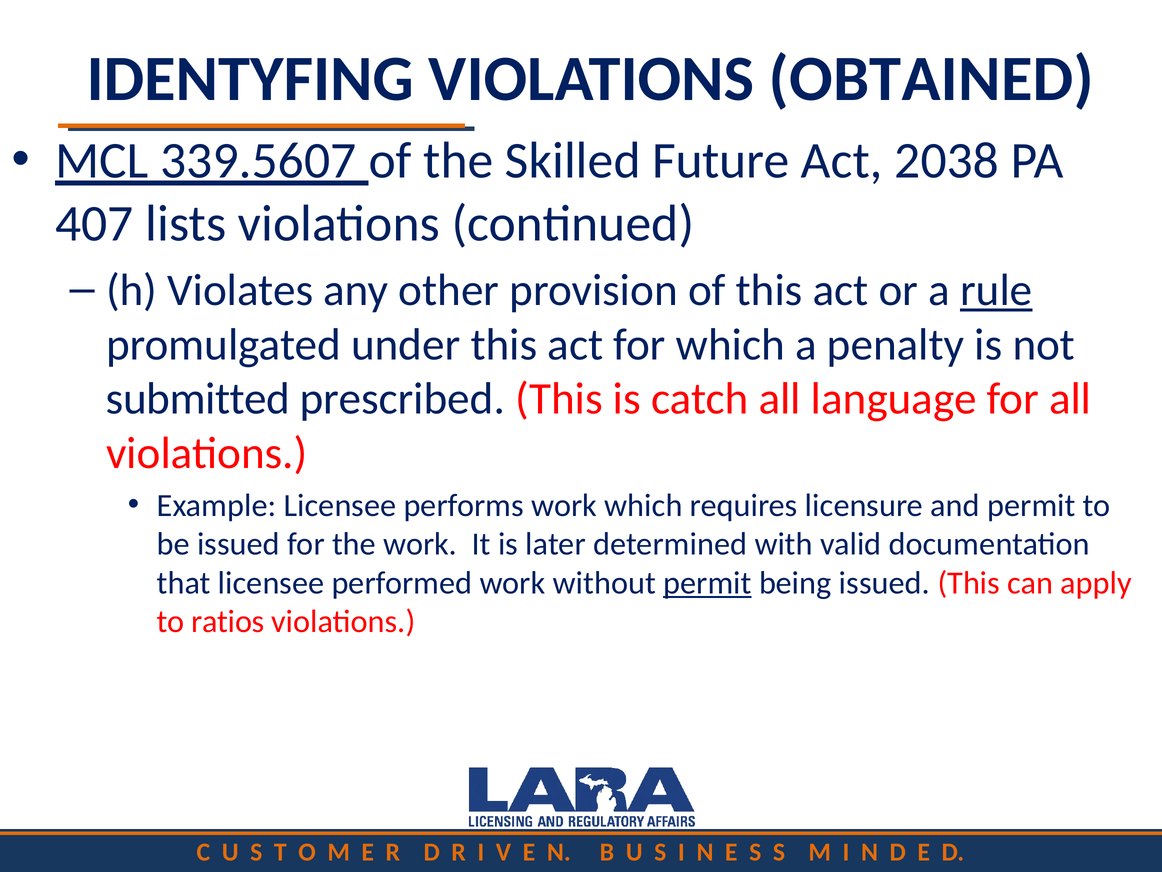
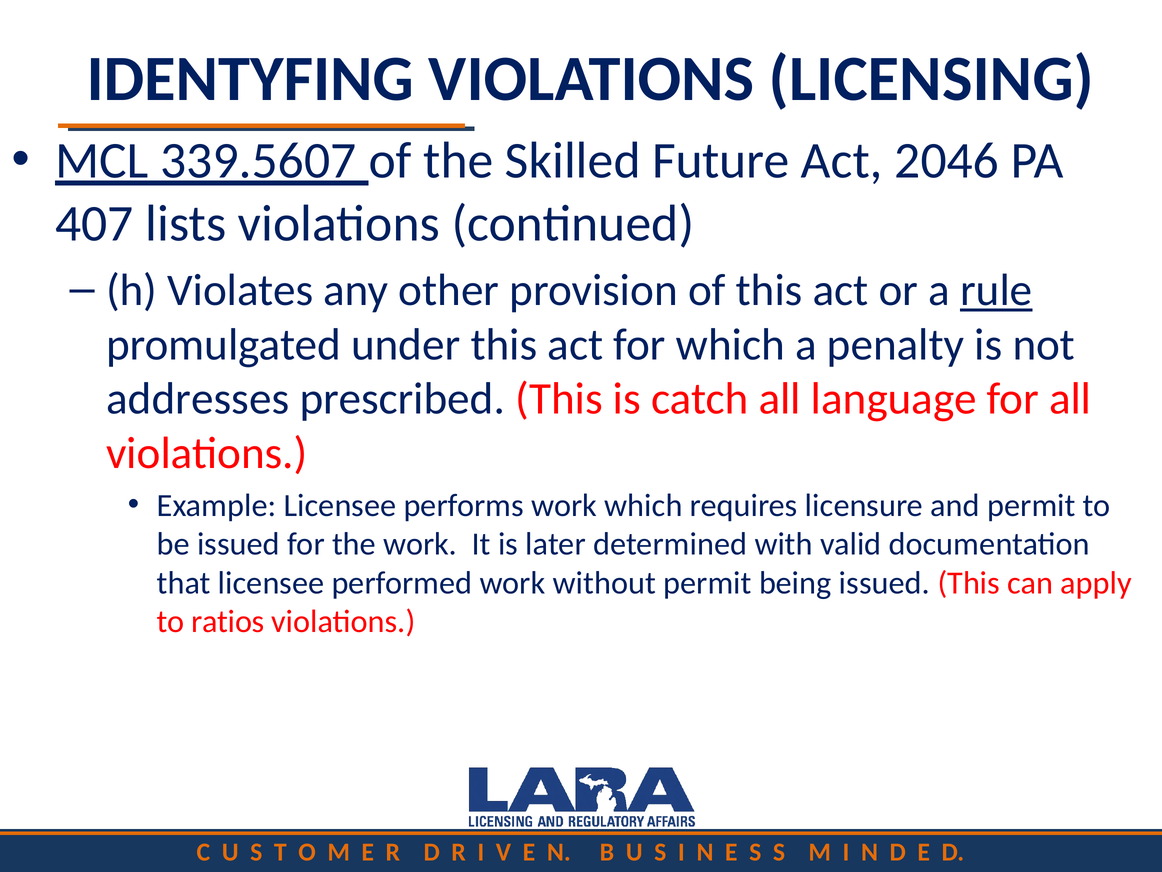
OBTAINED: OBTAINED -> LICENSING (931, 79)
2038: 2038 -> 2046 (947, 160)
submitted: submitted -> addresses (198, 399)
permit underline: present -> none (707, 583)
